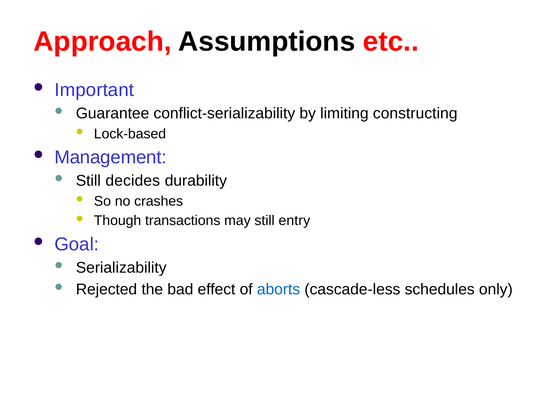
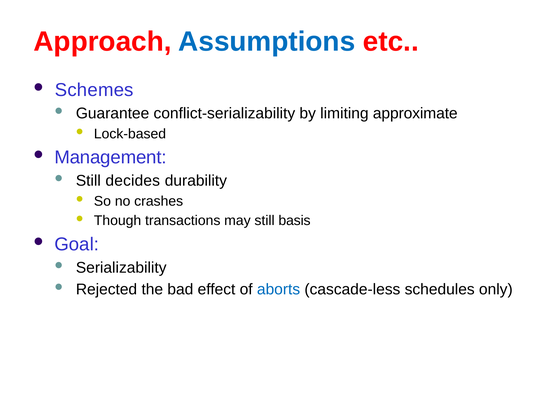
Assumptions colour: black -> blue (267, 42)
Important: Important -> Schemes (94, 90)
constructing: constructing -> approximate (415, 113)
entry: entry -> basis (295, 221)
